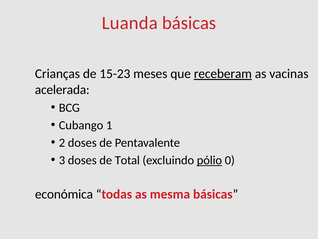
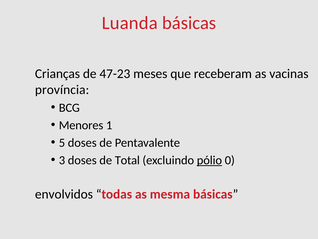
15-23: 15-23 -> 47-23 (115, 74)
receberam underline: present -> none (223, 74)
acelerada: acelerada -> província (62, 90)
Cubango: Cubango -> Menores (81, 125)
2: 2 -> 5 (62, 142)
económica: económica -> envolvidos (64, 194)
